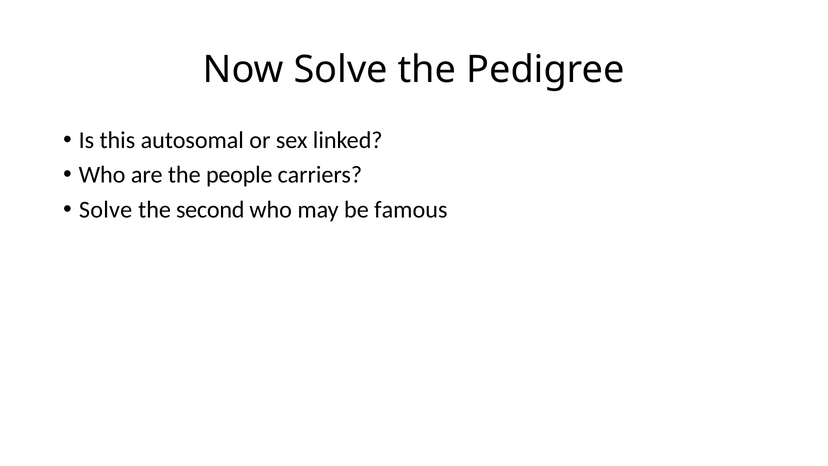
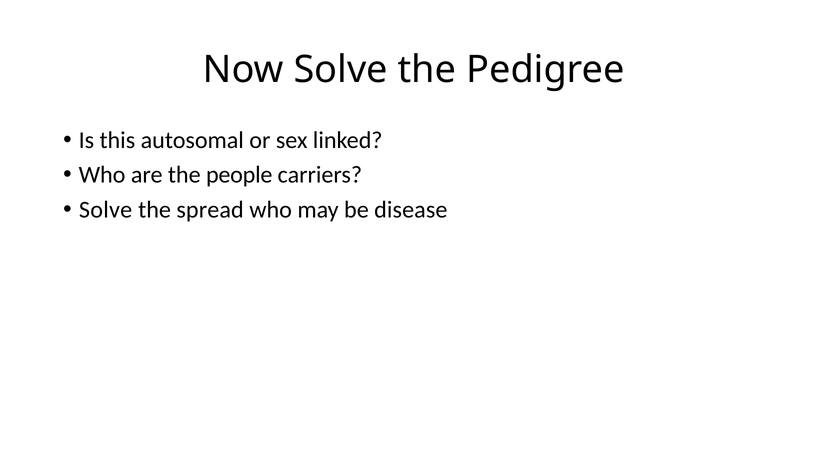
second: second -> spread (210, 209)
famous: famous -> disease (411, 209)
